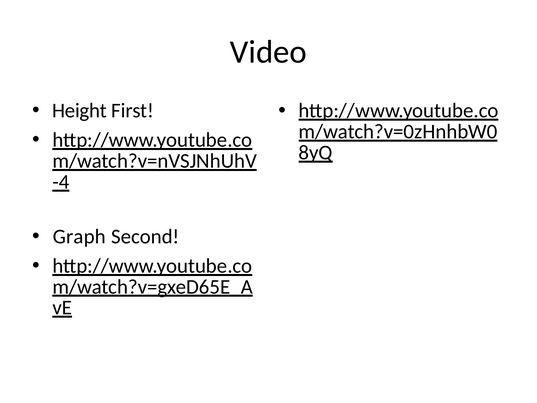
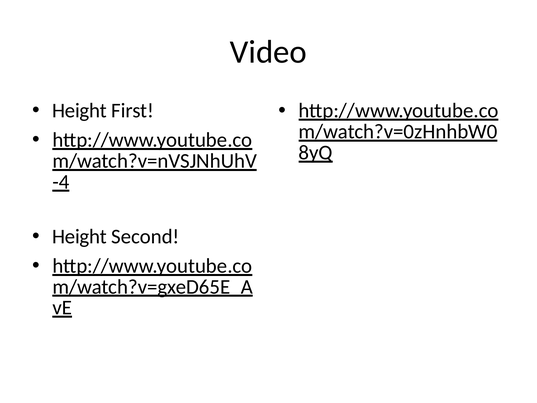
Graph: Graph -> Height (80, 236)
